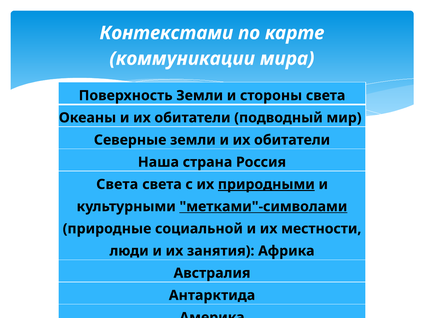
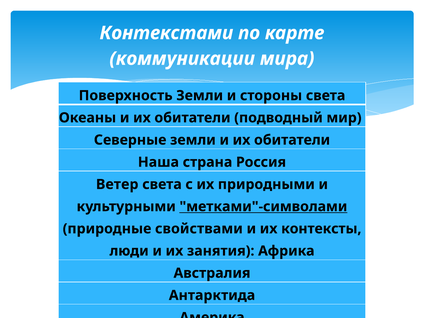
Света: Света -> Ветер (117, 184)
природными underline: present -> none (266, 184)
социальной: социальной -> свойствами (199, 229)
местности: местности -> контексты (321, 229)
